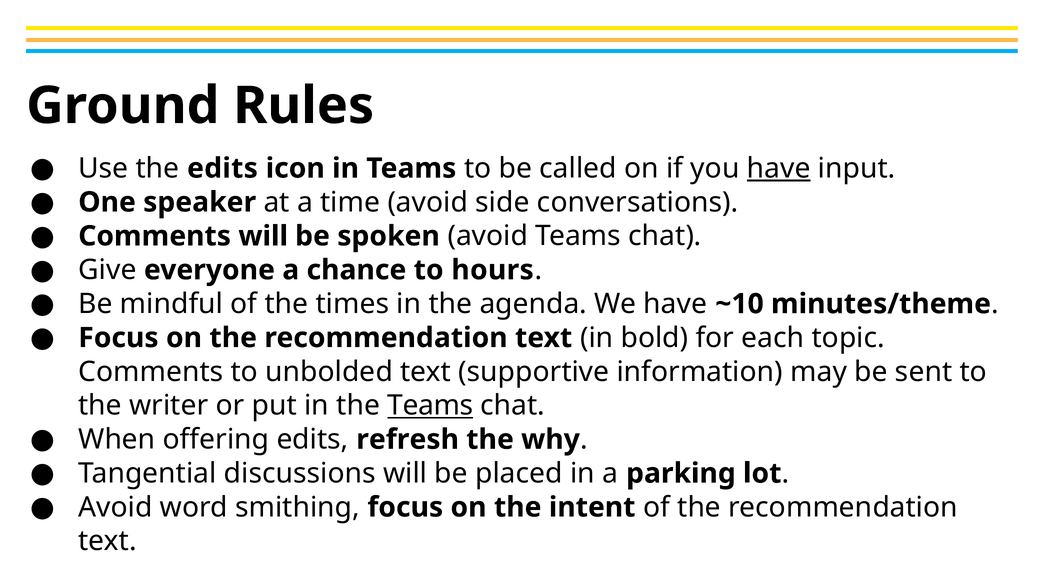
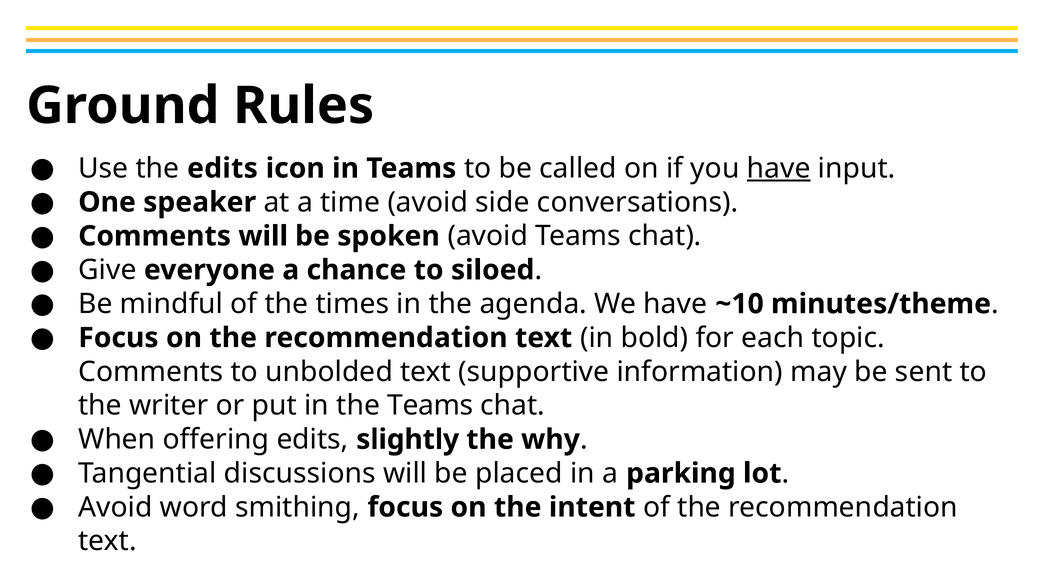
hours: hours -> siloed (493, 270)
Teams underline: present -> none (430, 406)
refresh: refresh -> slightly (408, 440)
